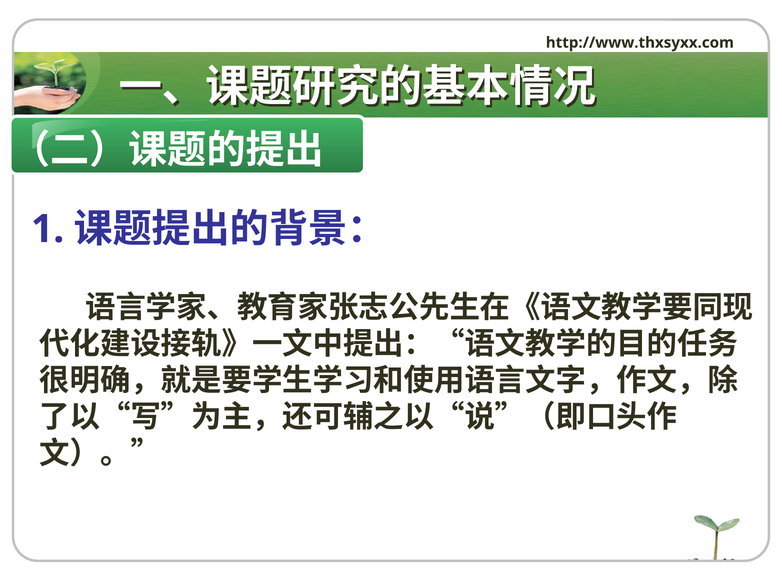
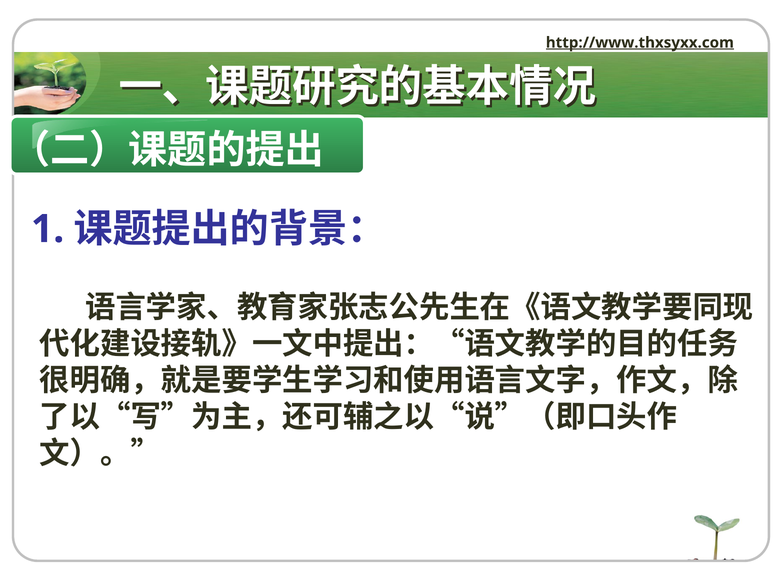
http://www.thxsyxx.com underline: none -> present (640, 43)
